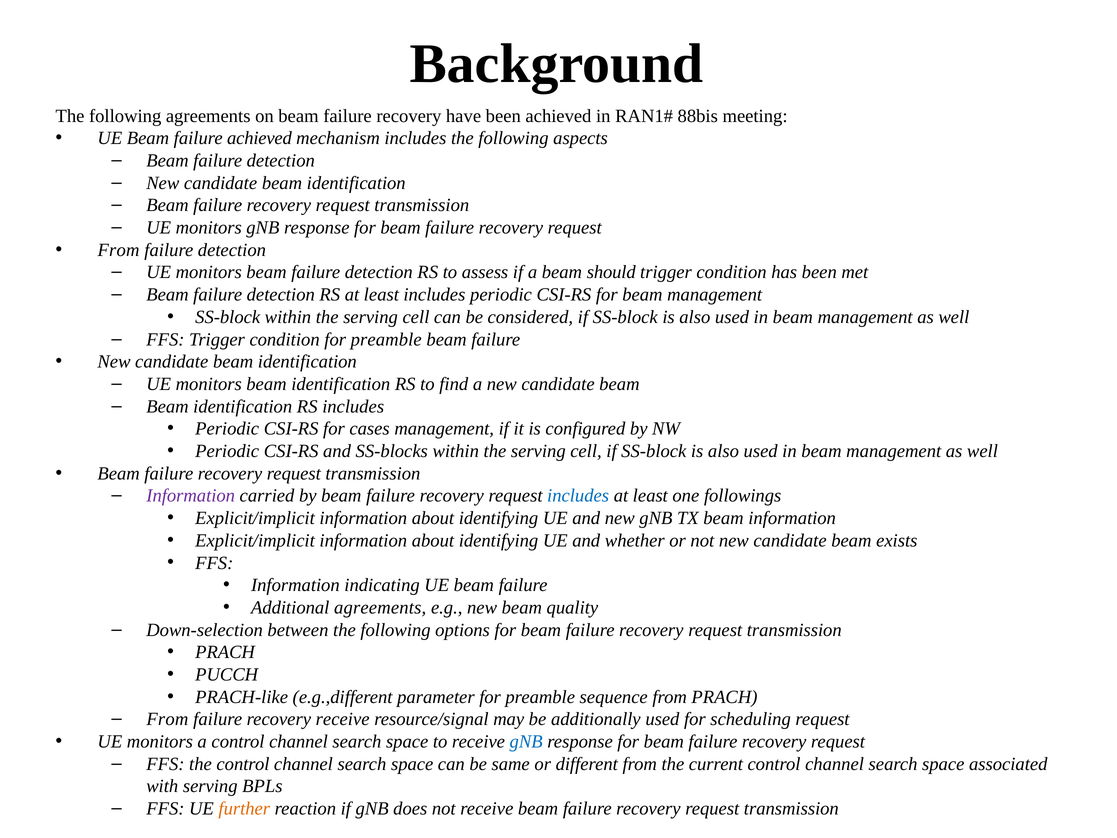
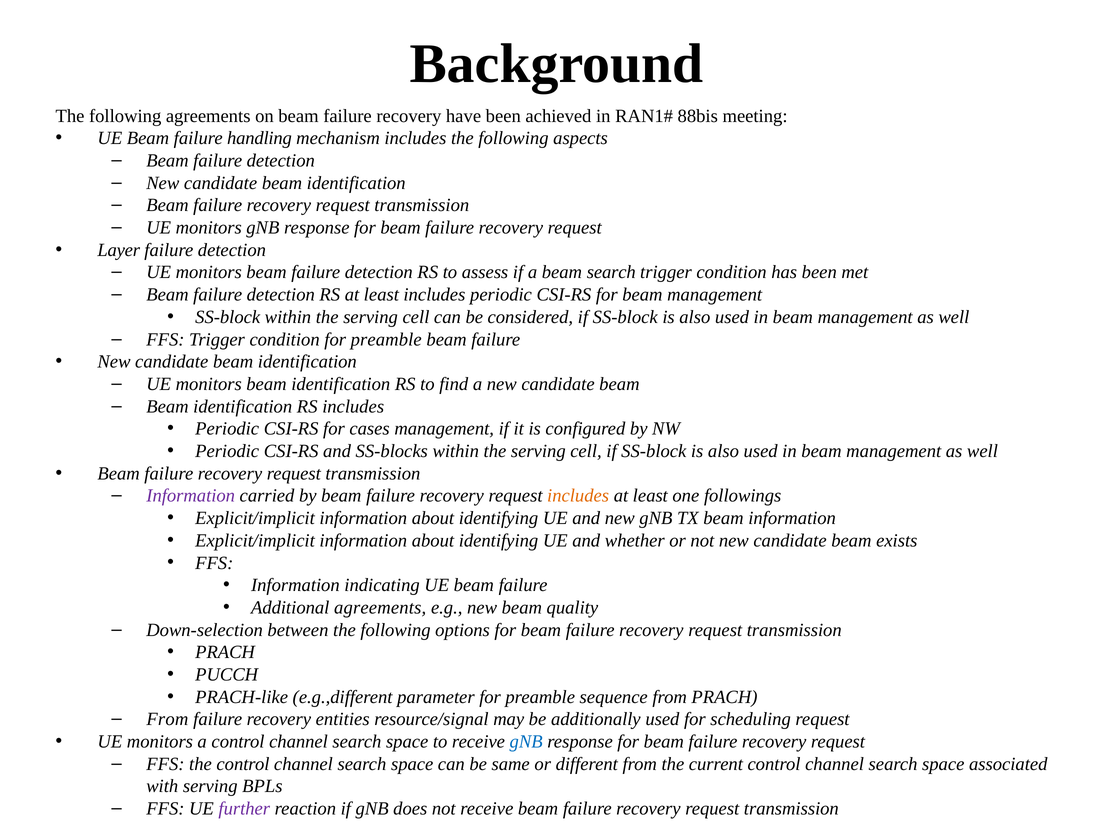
failure achieved: achieved -> handling (259, 138)
From: From -> Layer (119, 250)
beam should: should -> search (611, 272)
includes colour: blue -> orange (578, 496)
recovery receive: receive -> entities (343, 719)
further colour: orange -> purple (244, 808)
